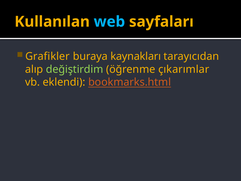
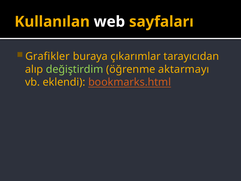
web colour: light blue -> white (109, 22)
kaynakları: kaynakları -> çıkarımlar (136, 56)
çıkarımlar: çıkarımlar -> aktarmayı (184, 69)
